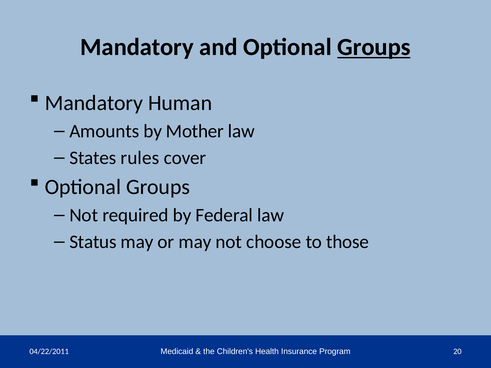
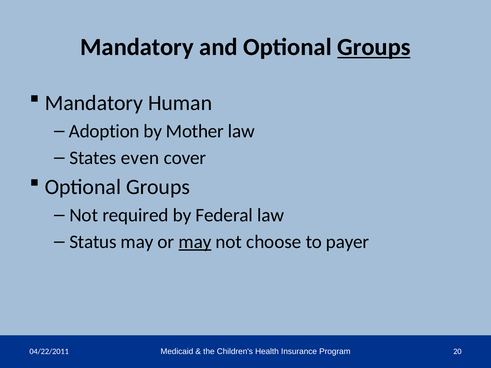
Amounts: Amounts -> Adoption (104, 131)
rules: rules -> even (140, 158)
may underline: none -> present (195, 242)
those: those -> payer (348, 242)
